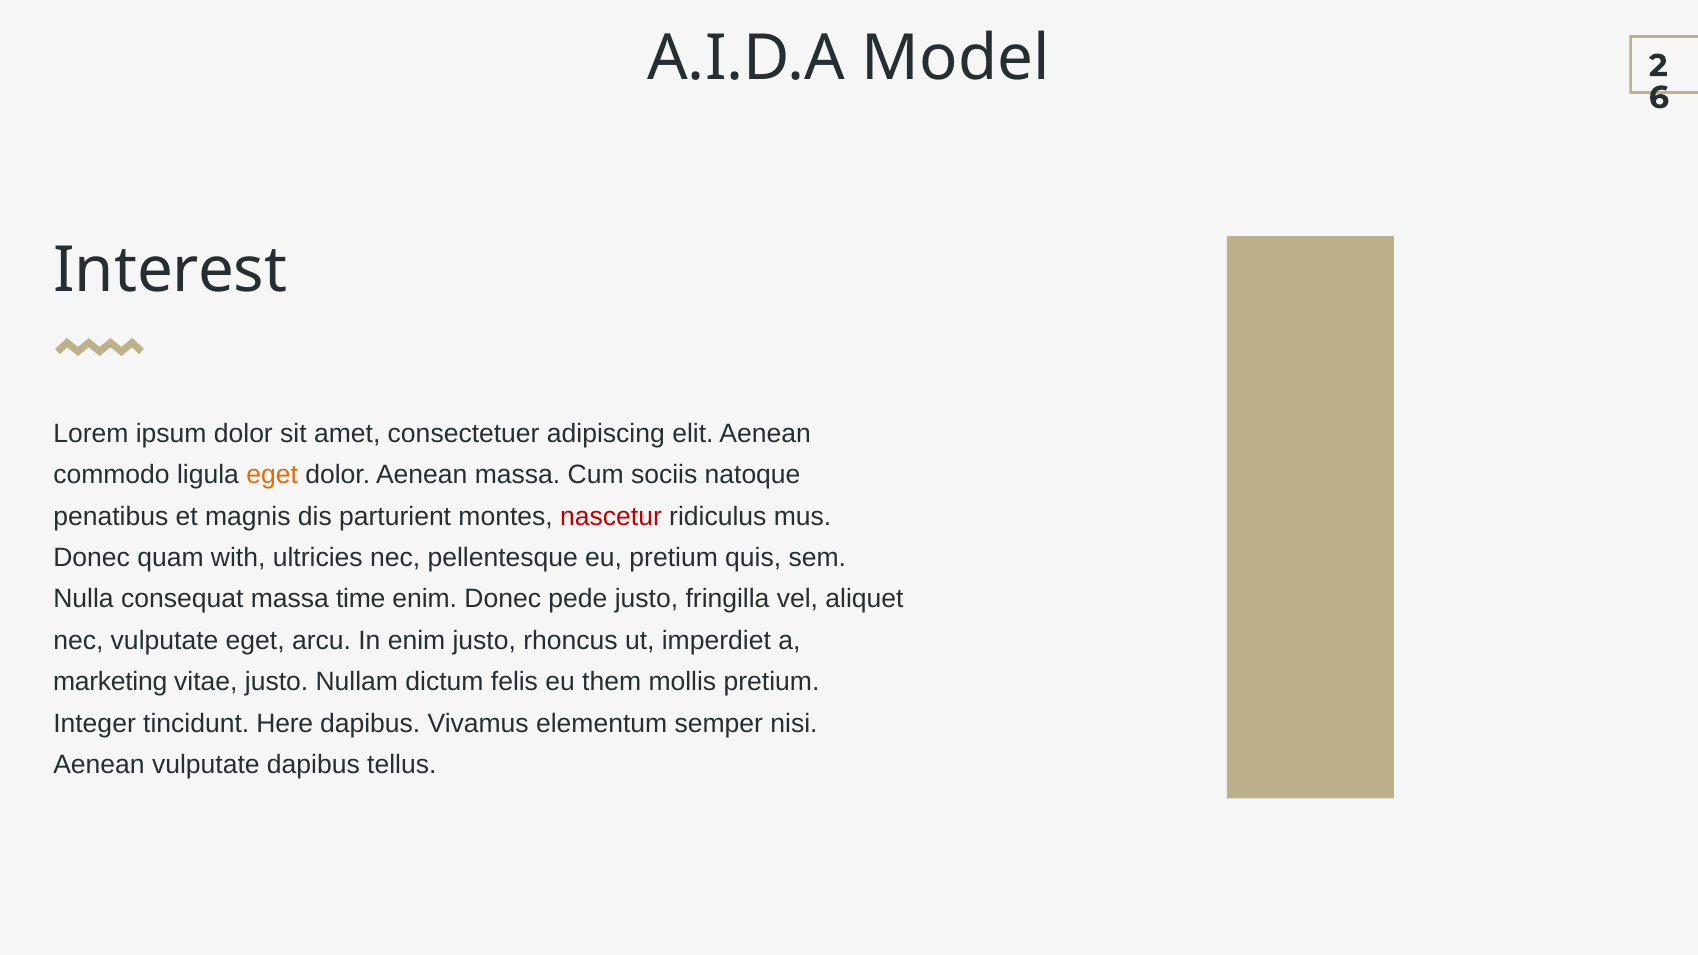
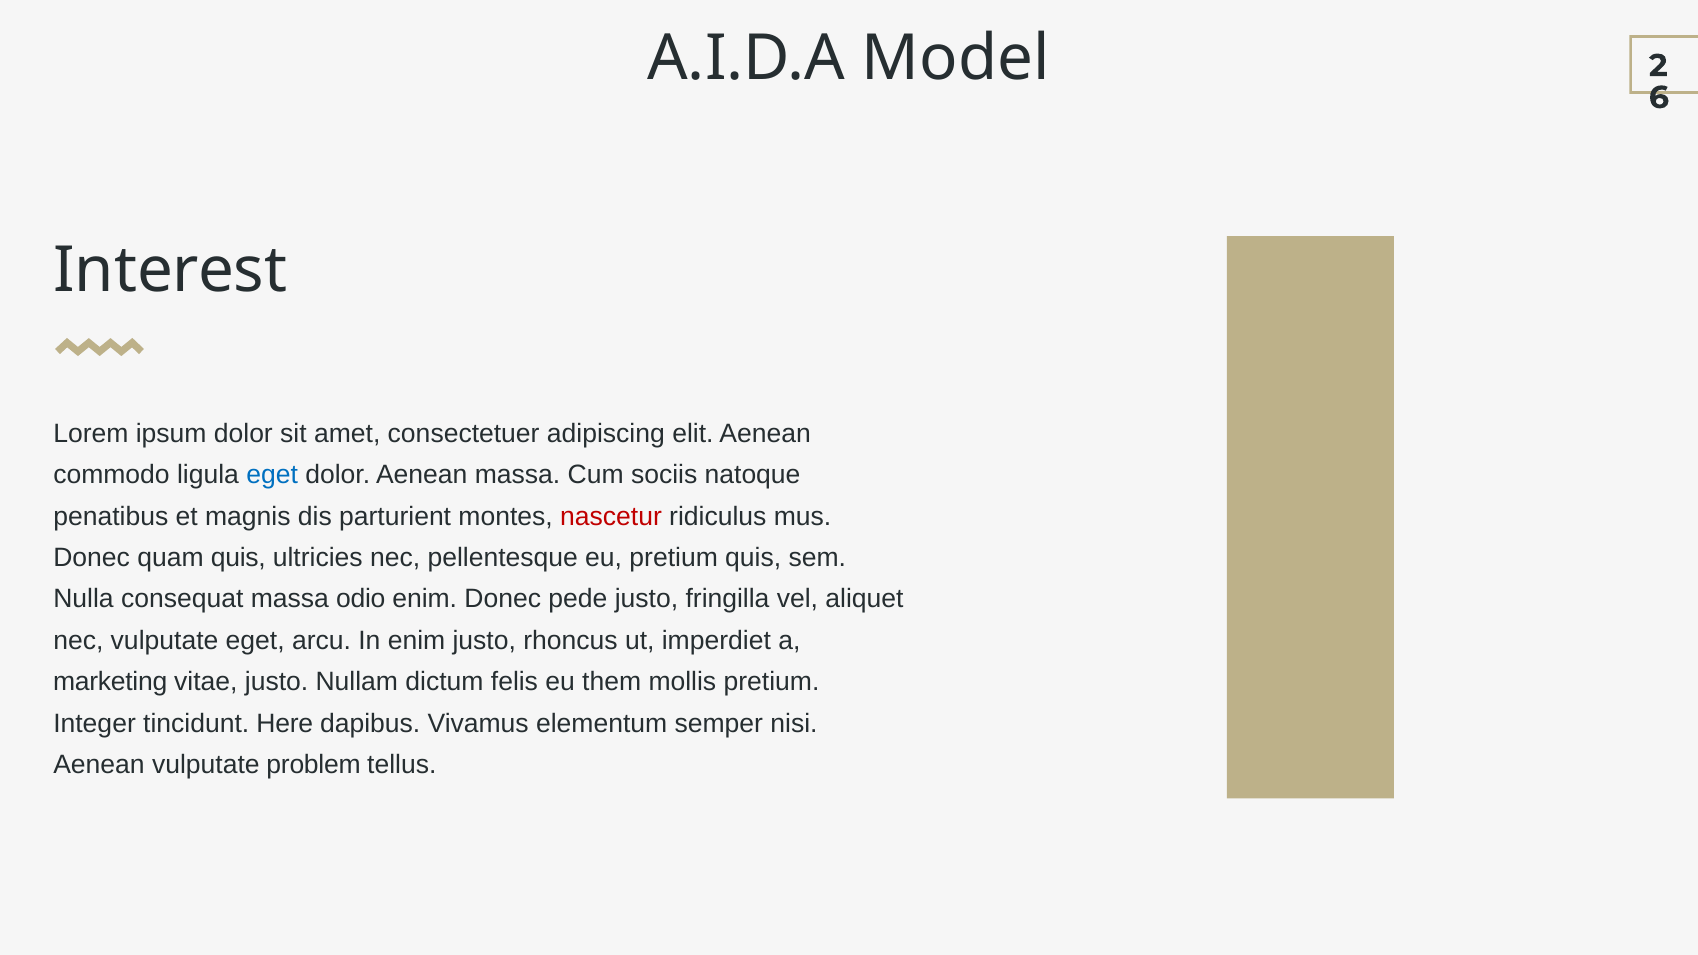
eget colour: orange -> blue (272, 475)
quam with: with -> quis (238, 558)
time: time -> odio (361, 599)
vulputate dapibus: dapibus -> problem (314, 765)
